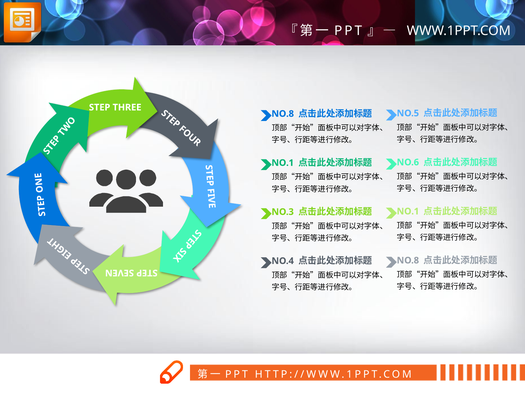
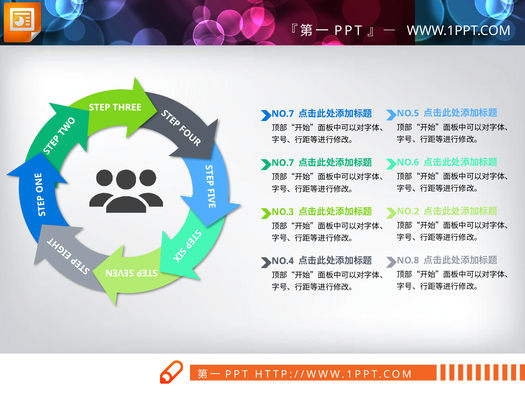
NO.8: NO.8 -> NO.7 (283, 114)
NO.1: NO.1 -> NO.7 (283, 163)
NO.1: NO.1 -> NO.2 (408, 211)
